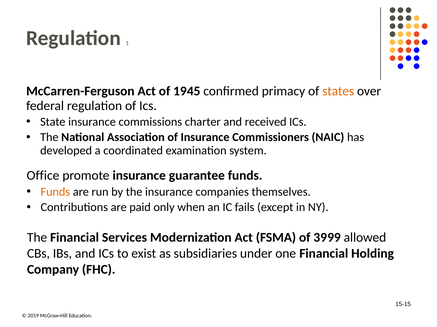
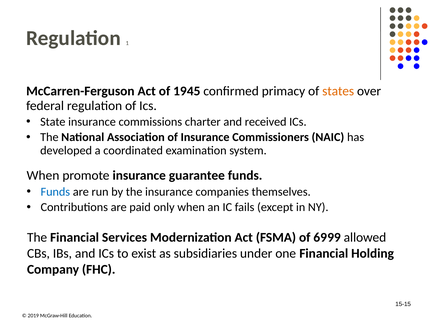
Office: Office -> When (43, 176)
Funds colour: orange -> blue (55, 192)
39: 39 -> 69 (320, 238)
